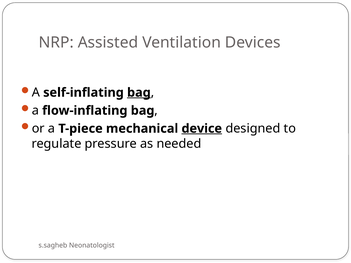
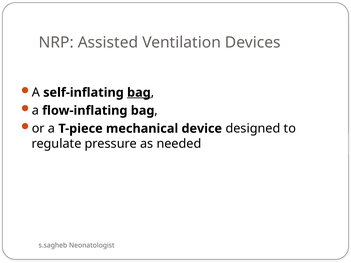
device underline: present -> none (202, 129)
